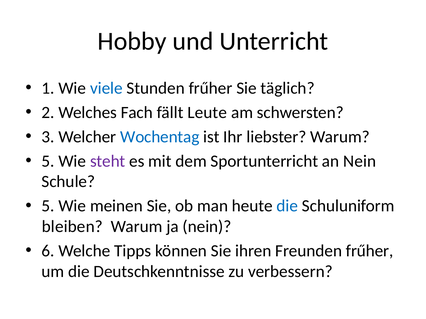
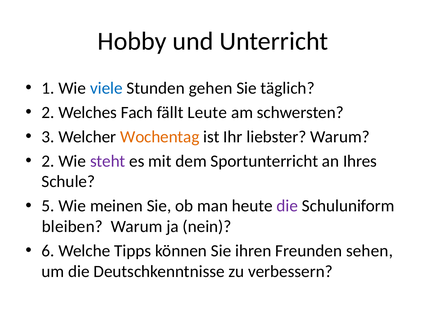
Stunden frűher: frűher -> gehen (211, 88)
Wochentag colour: blue -> orange (160, 137)
5: 5 -> 2 (48, 161)
an Nein: Nein -> Ihres (360, 161)
die colour: blue -> purple (287, 206)
Freunden frűher: frűher -> sehen (369, 251)
